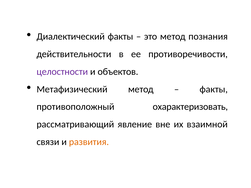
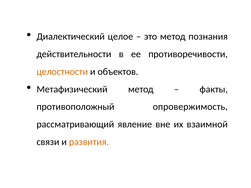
Диалектический факты: факты -> целое (120, 37)
целостности colour: purple -> orange (62, 72)
охарактеризовать: охарактеризовать -> опровержимость (190, 107)
